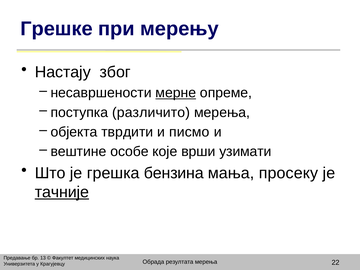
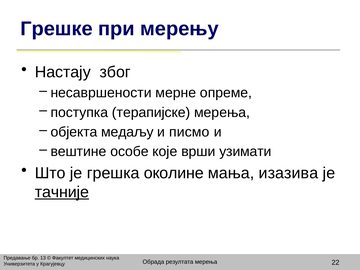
мерне underline: present -> none (176, 93)
различито: различито -> терапијске (151, 112)
тврдити: тврдити -> медаљу (127, 132)
бензина: бензина -> околине (174, 173)
просеку: просеку -> изазива (288, 173)
